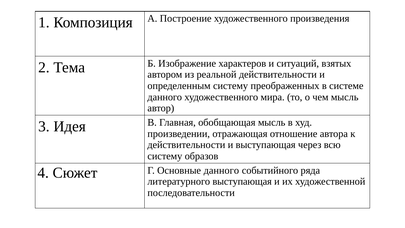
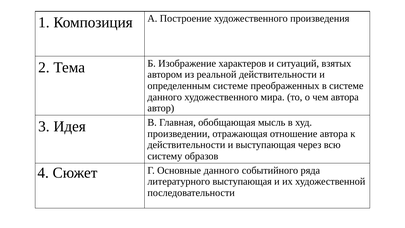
определенным систему: систему -> системе (231, 86)
чем мысль: мысль -> автора (345, 97)
